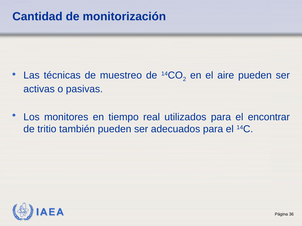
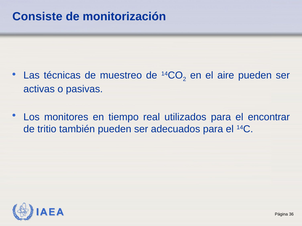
Cantidad: Cantidad -> Consiste (37, 17)
